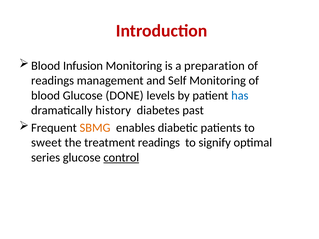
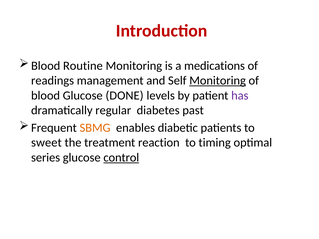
Infusion: Infusion -> Routine (83, 66)
preparation: preparation -> medications (215, 66)
Monitoring underline: none -> present (218, 81)
has colour: blue -> purple (240, 96)
history: history -> regular (113, 110)
treatment readings: readings -> reaction (159, 143)
signify: signify -> timing (215, 143)
